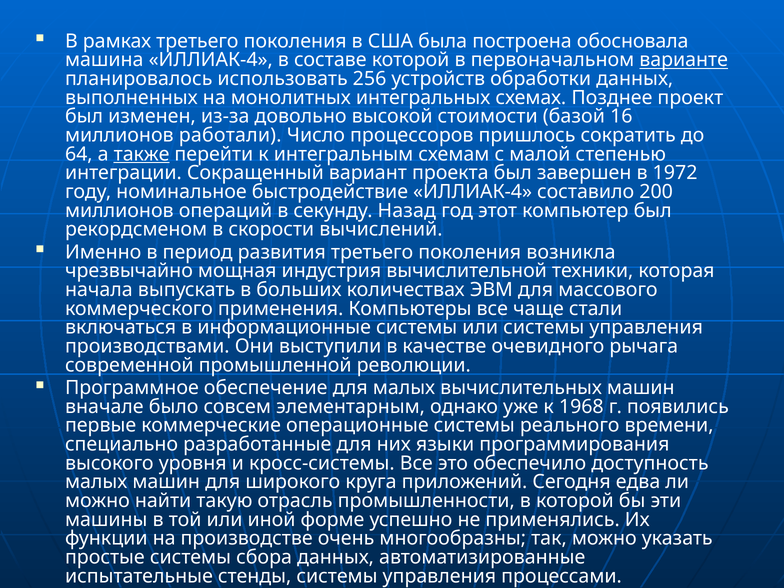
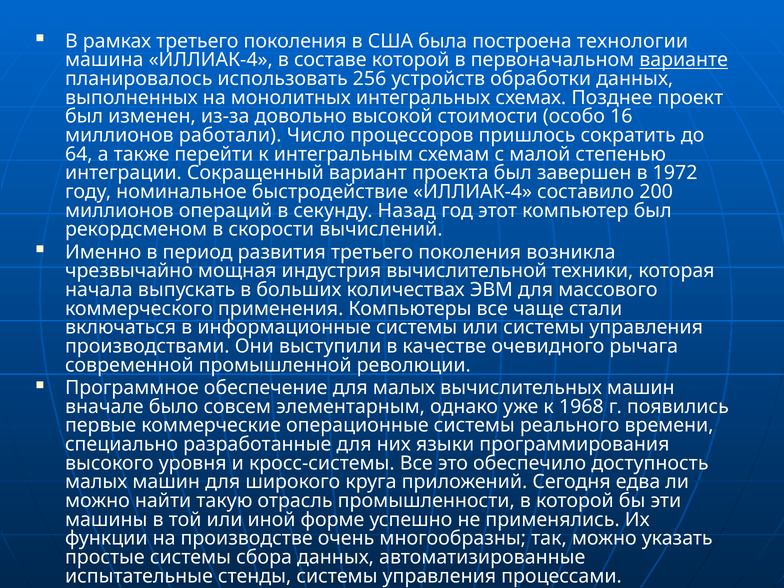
обосновала: обосновала -> технологии (633, 41)
базой: базой -> особо (574, 116)
также underline: present -> none (142, 154)
